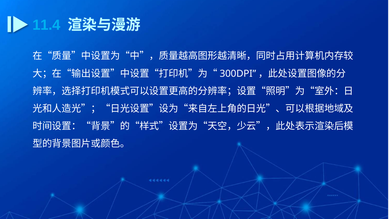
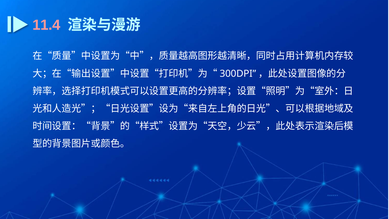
11.4 colour: light blue -> pink (46, 25)
